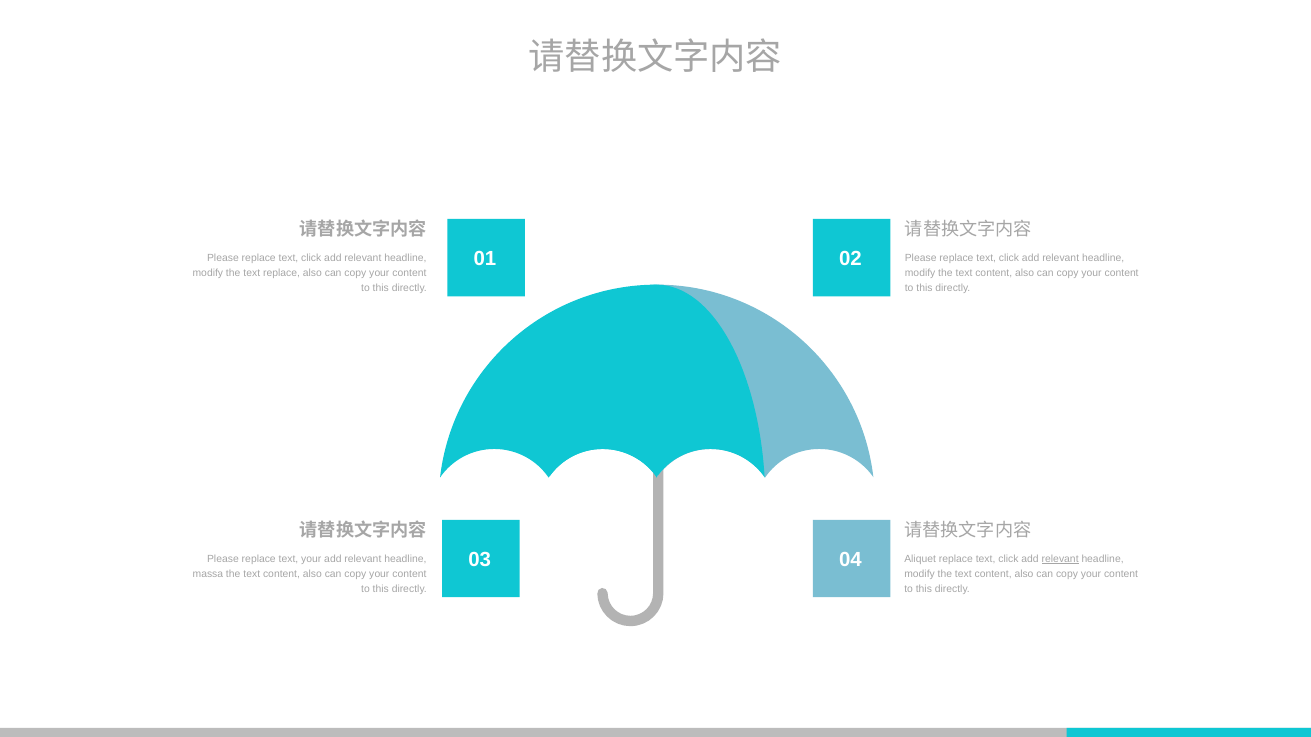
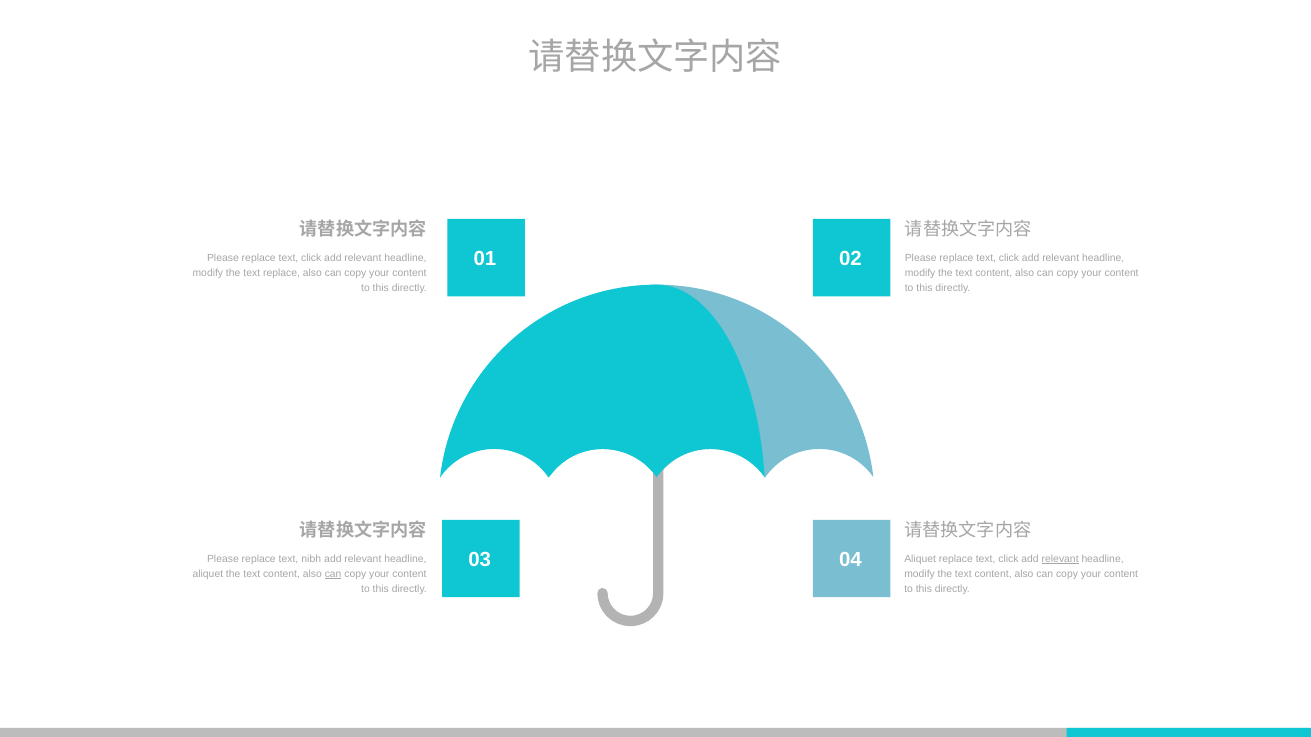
text your: your -> nibh (311, 559)
massa: massa -> aliquet (208, 574)
can underline: none -> present (333, 574)
